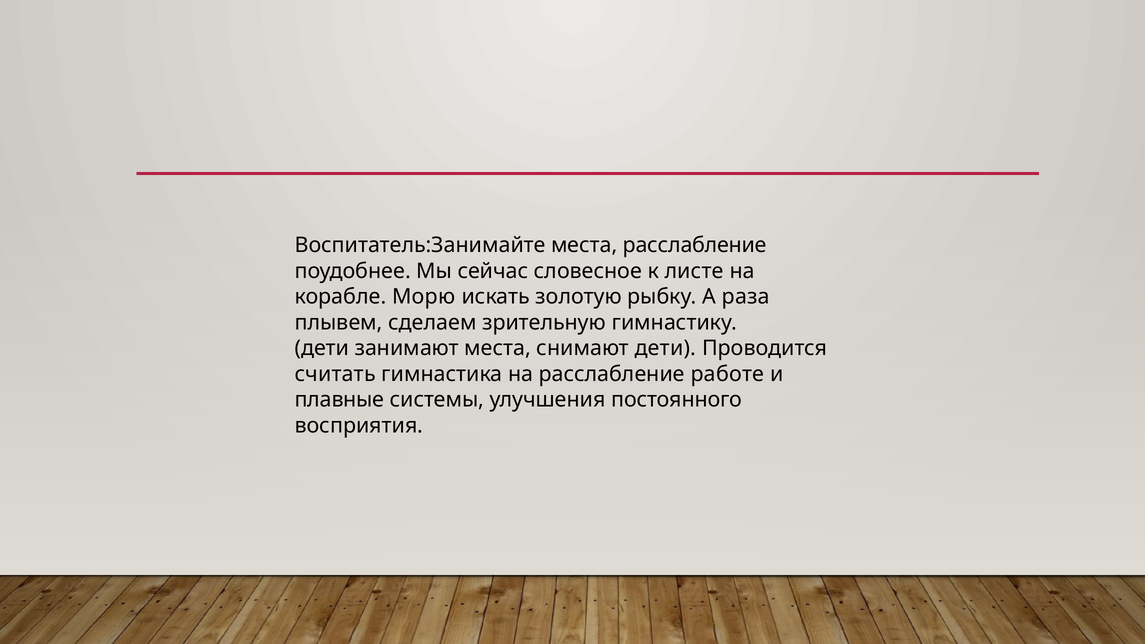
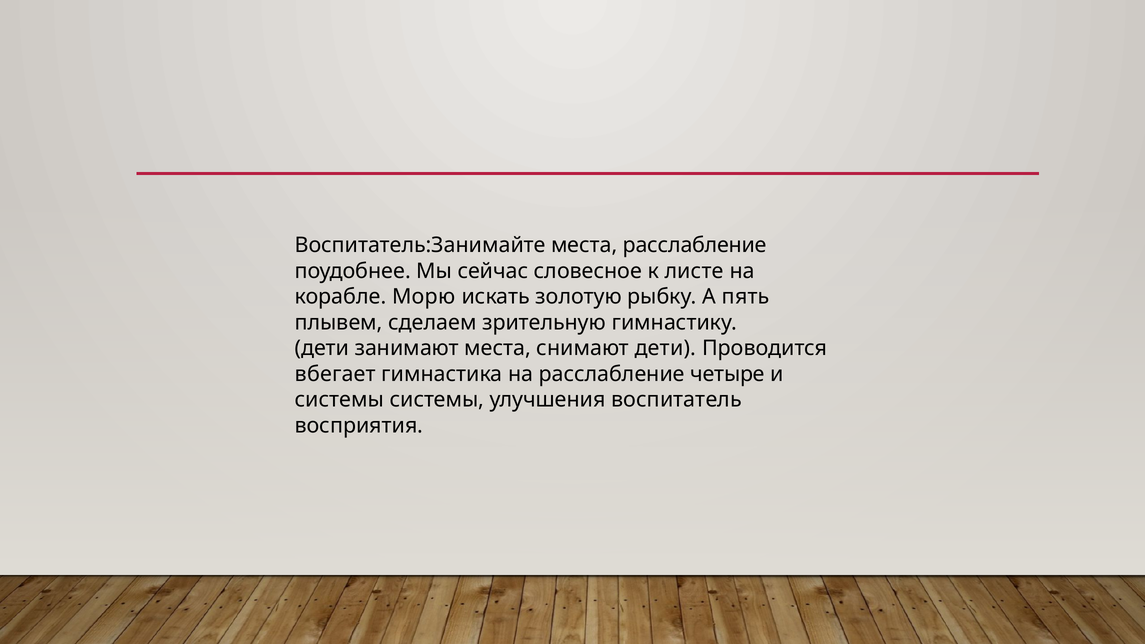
раза: раза -> пять (746, 297)
считать: считать -> вбегает (335, 374)
работе: работе -> четыре (728, 374)
плавные: плавные -> системы (339, 400)
постоянного: постоянного -> воспитатель (677, 400)
